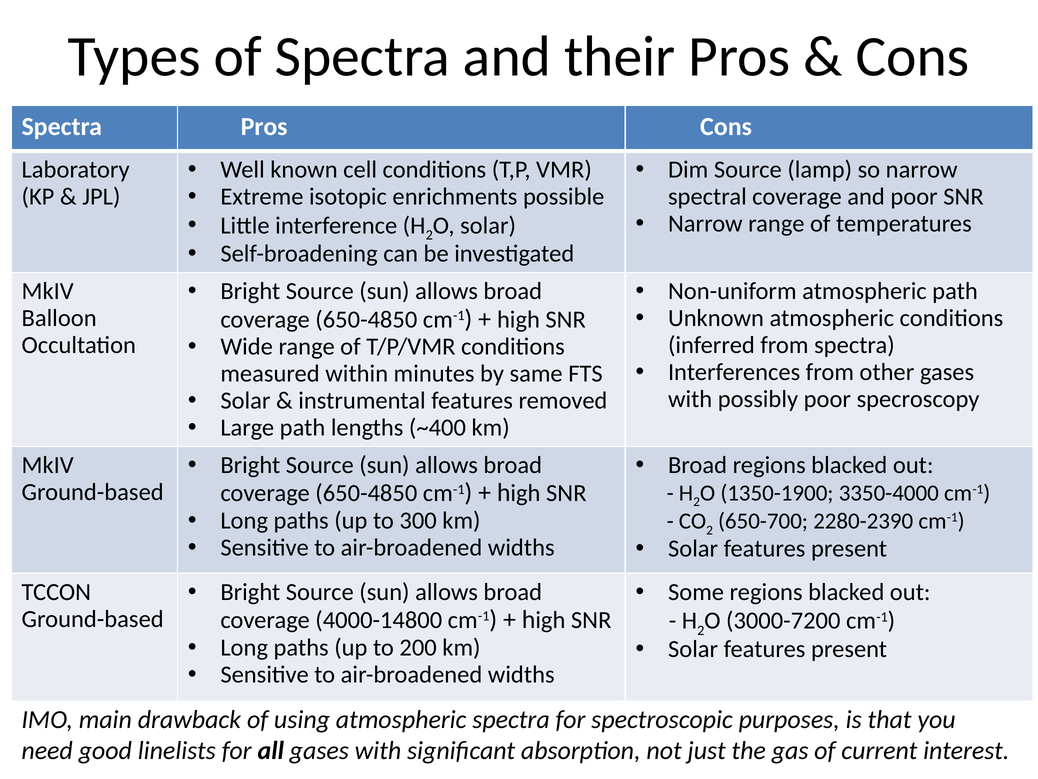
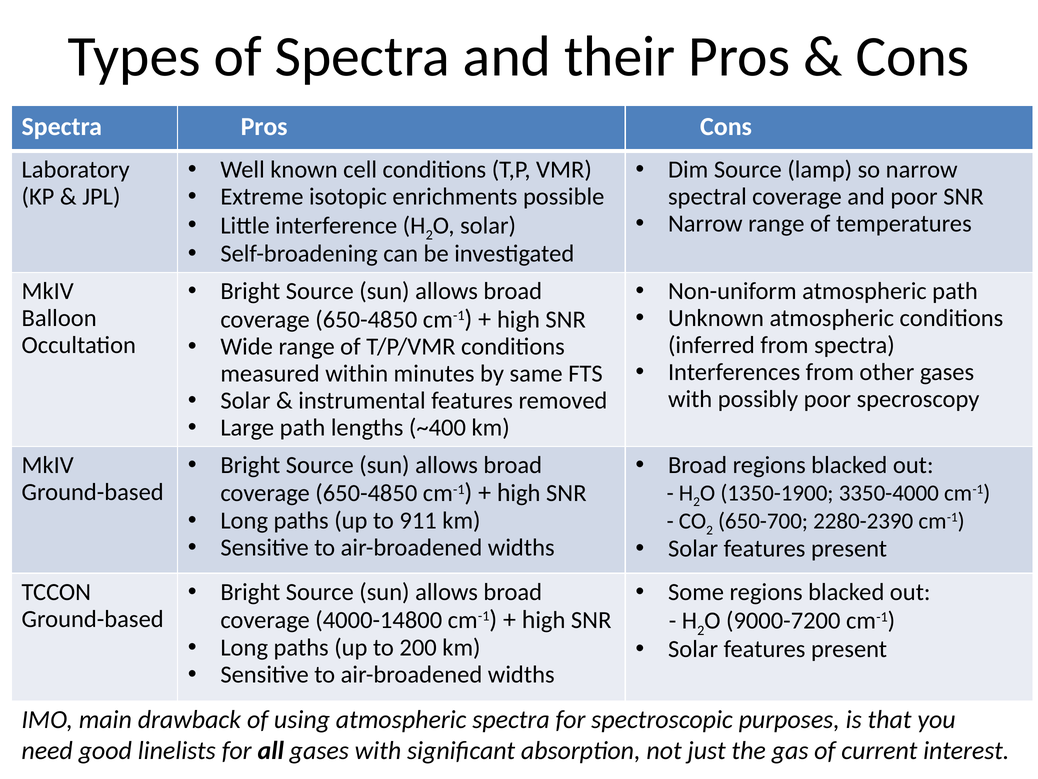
300: 300 -> 911 (418, 520)
3000-7200: 3000-7200 -> 9000-7200 (783, 620)
